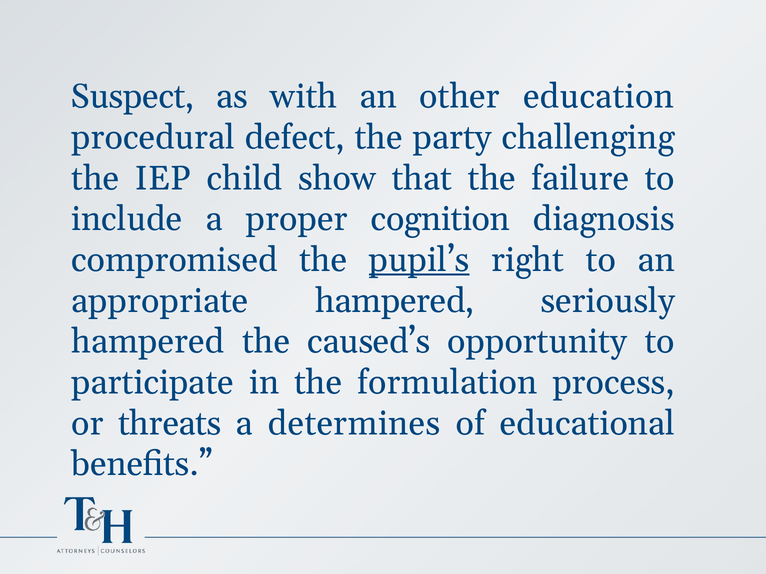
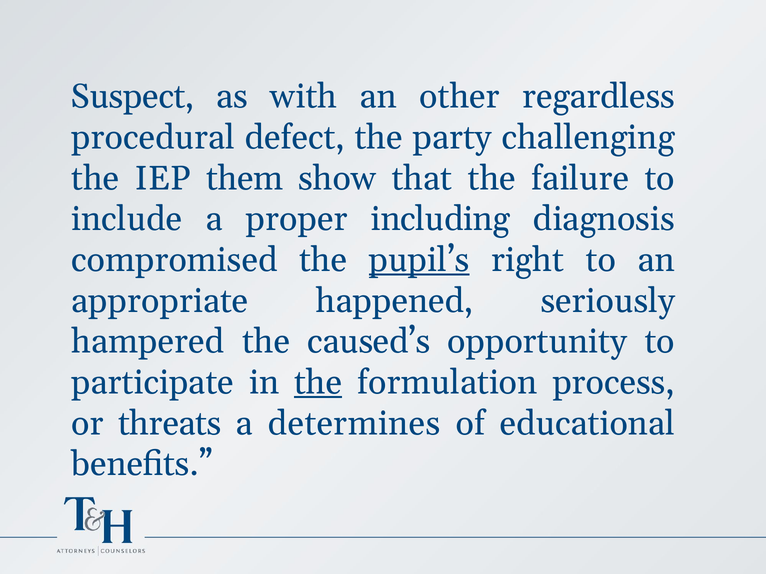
education: education -> regardless (599, 97)
child: child -> them (245, 178)
cognition: cognition -> including (440, 219)
appropriate hampered: hampered -> happened (395, 301)
the underline: none -> present (318, 383)
